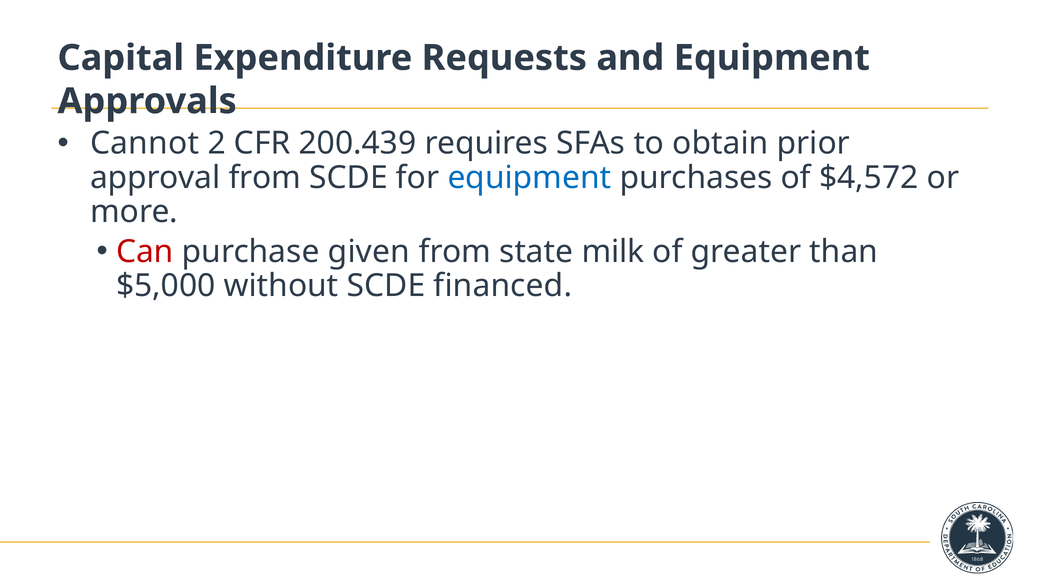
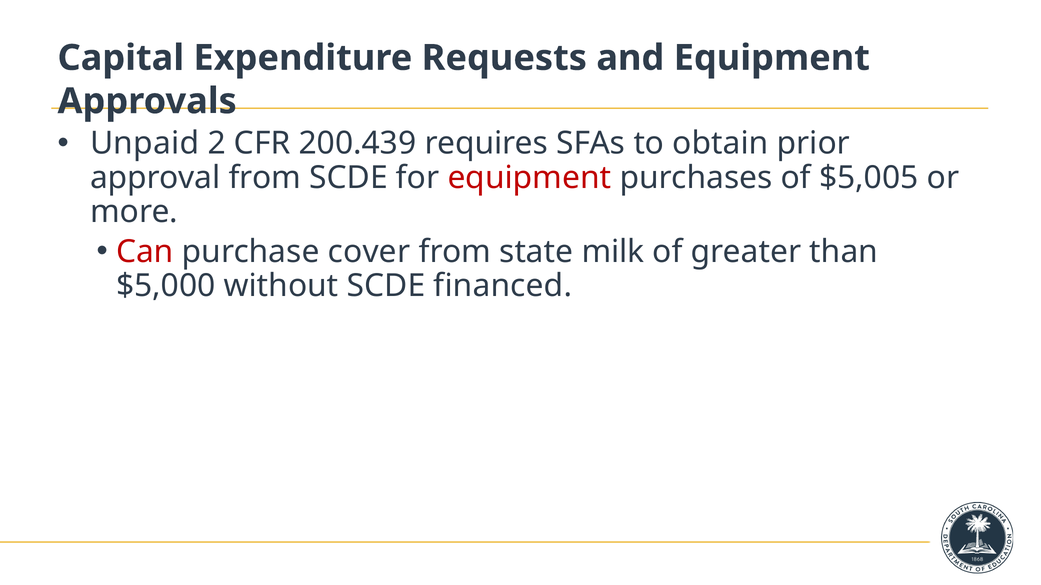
Cannot: Cannot -> Unpaid (145, 143)
equipment colour: blue -> red (529, 178)
$4,572: $4,572 -> $5,005 (869, 178)
given: given -> cover (369, 252)
